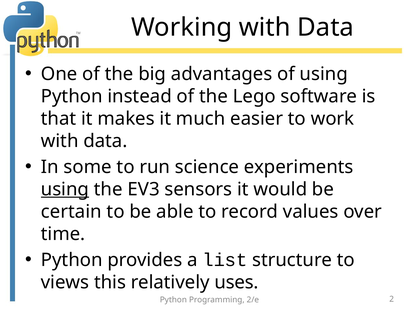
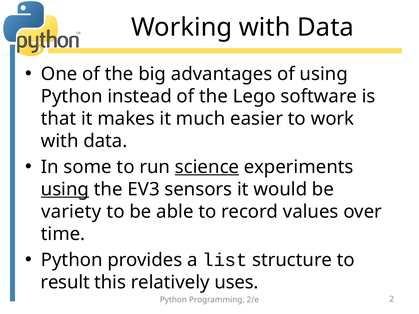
science underline: none -> present (207, 167)
certain: certain -> variety (71, 212)
views: views -> result (65, 283)
